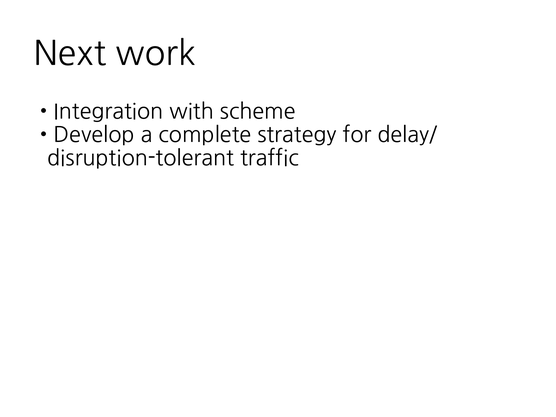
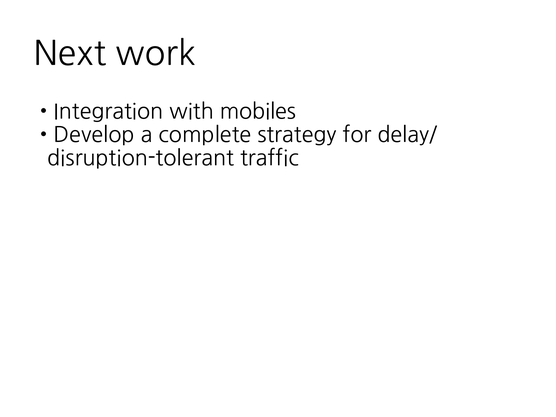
scheme: scheme -> mobiles (258, 112)
